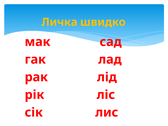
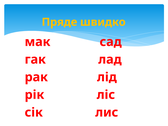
Личка: Личка -> Пряде (59, 22)
